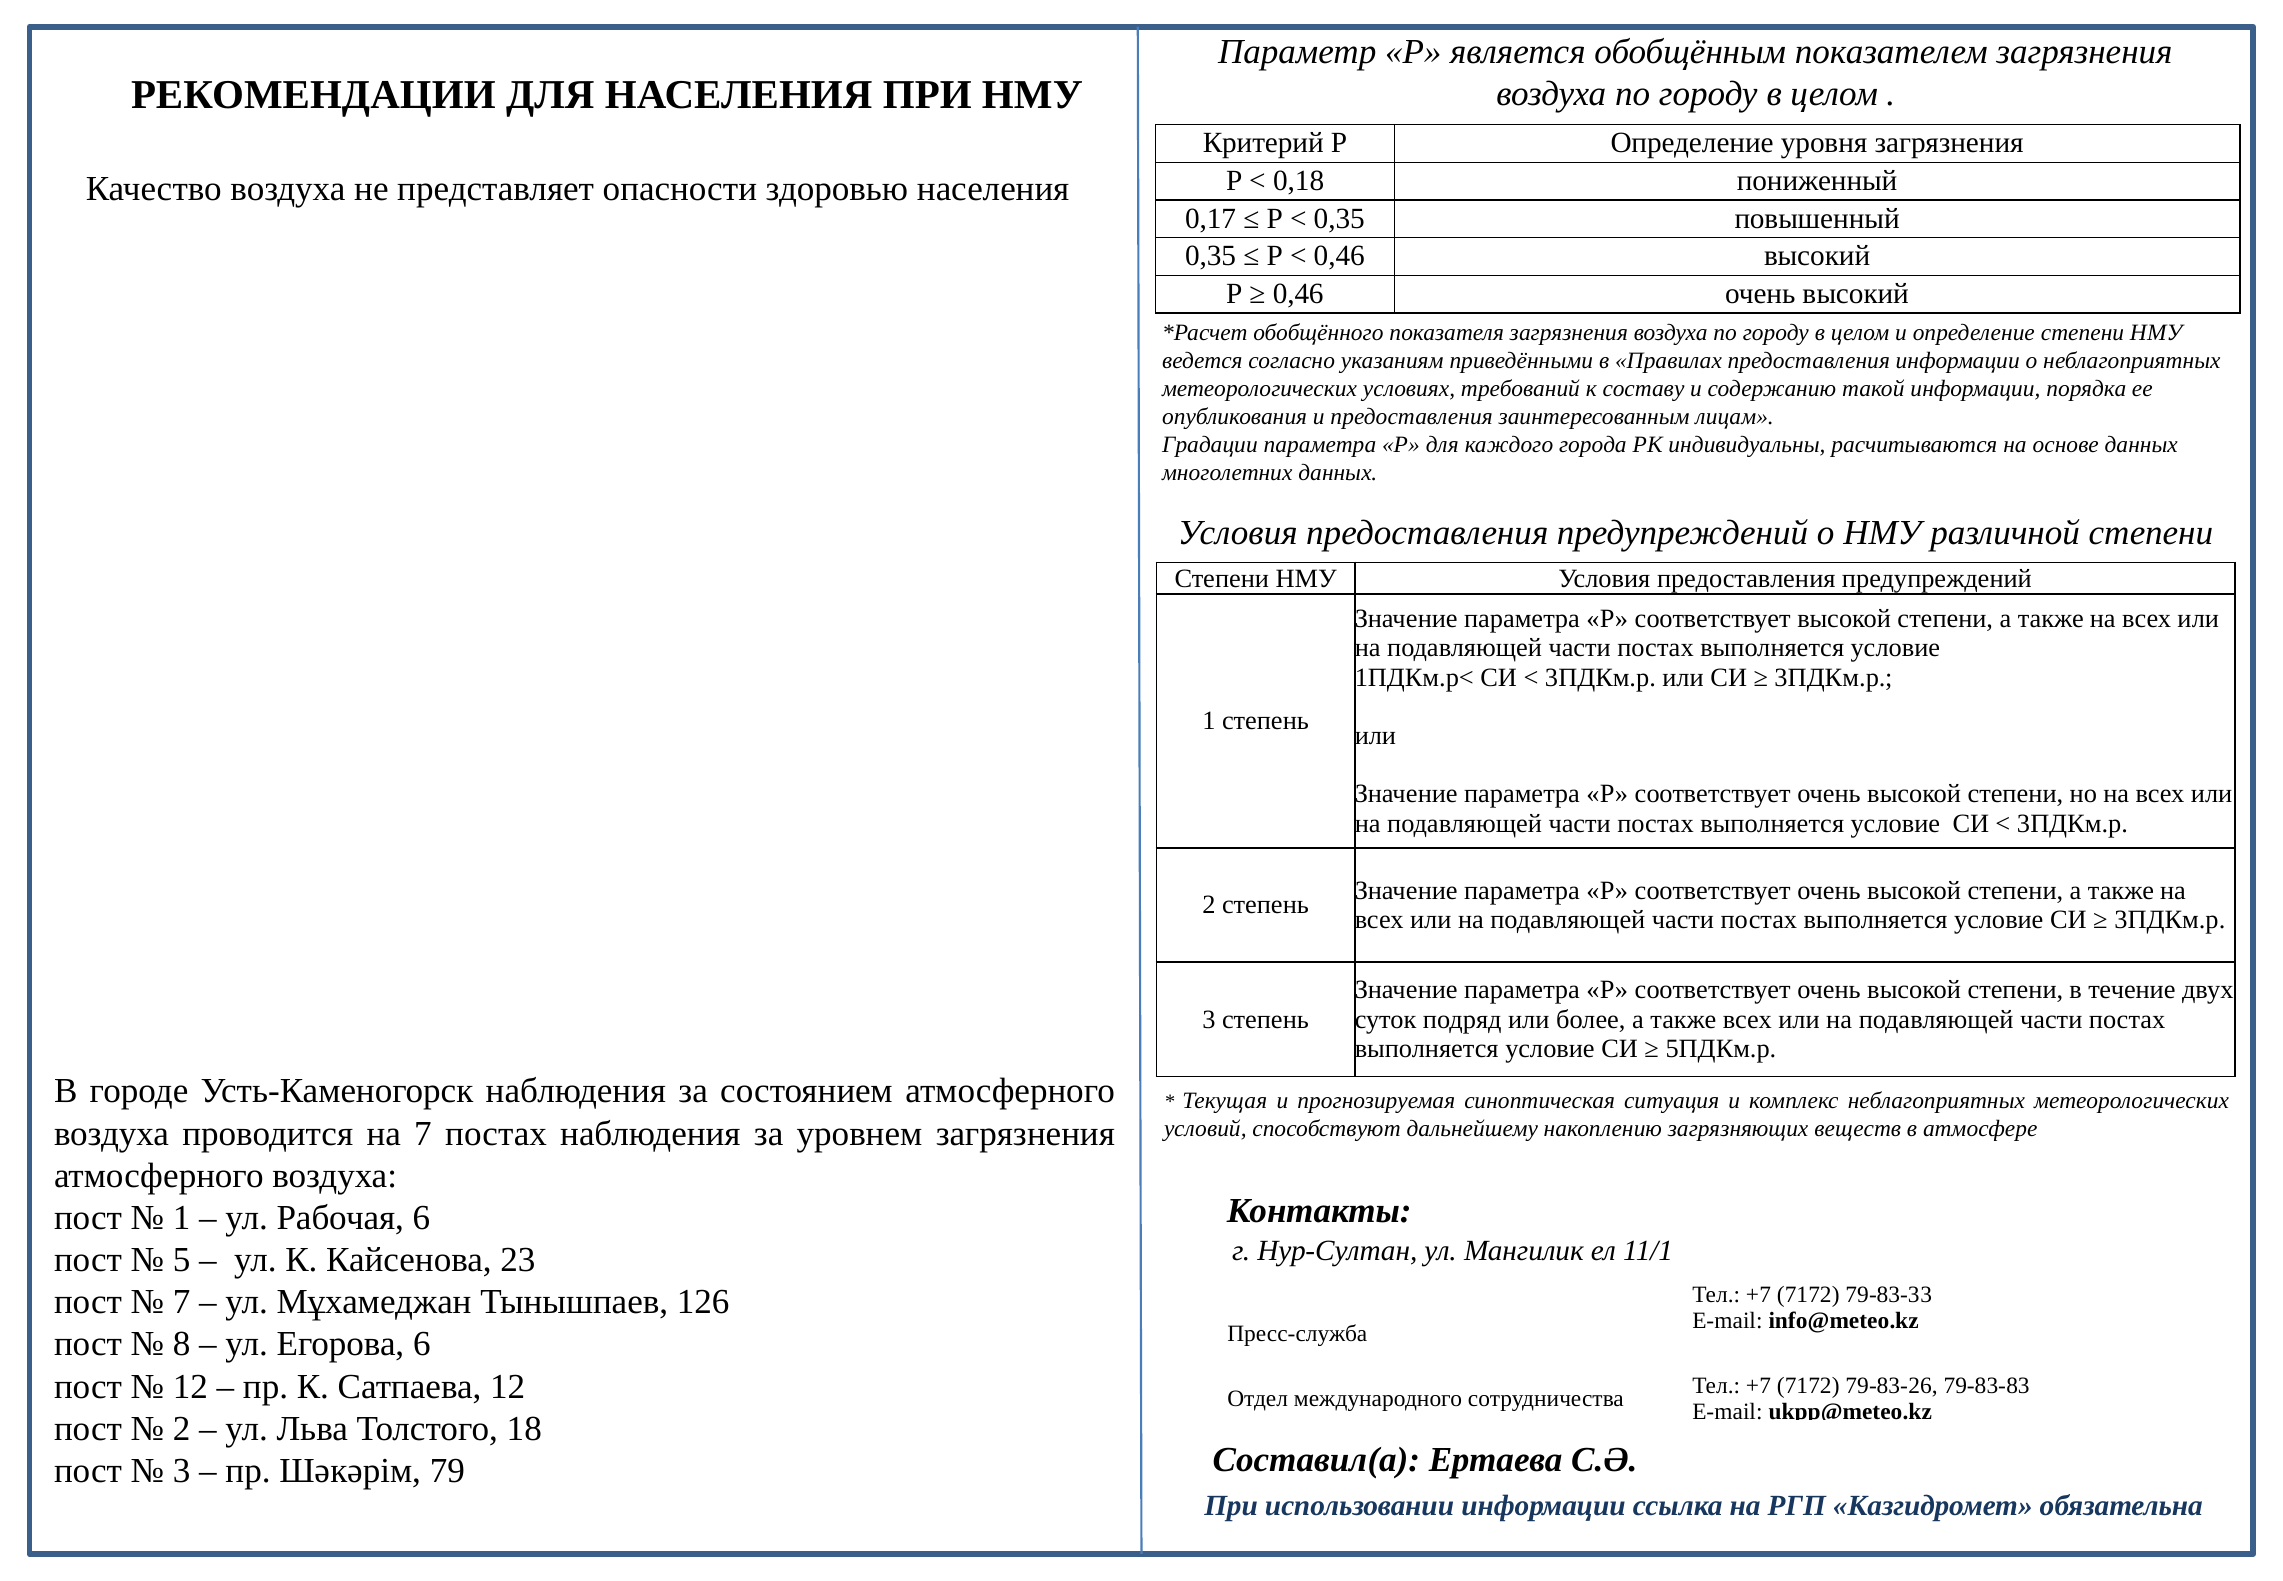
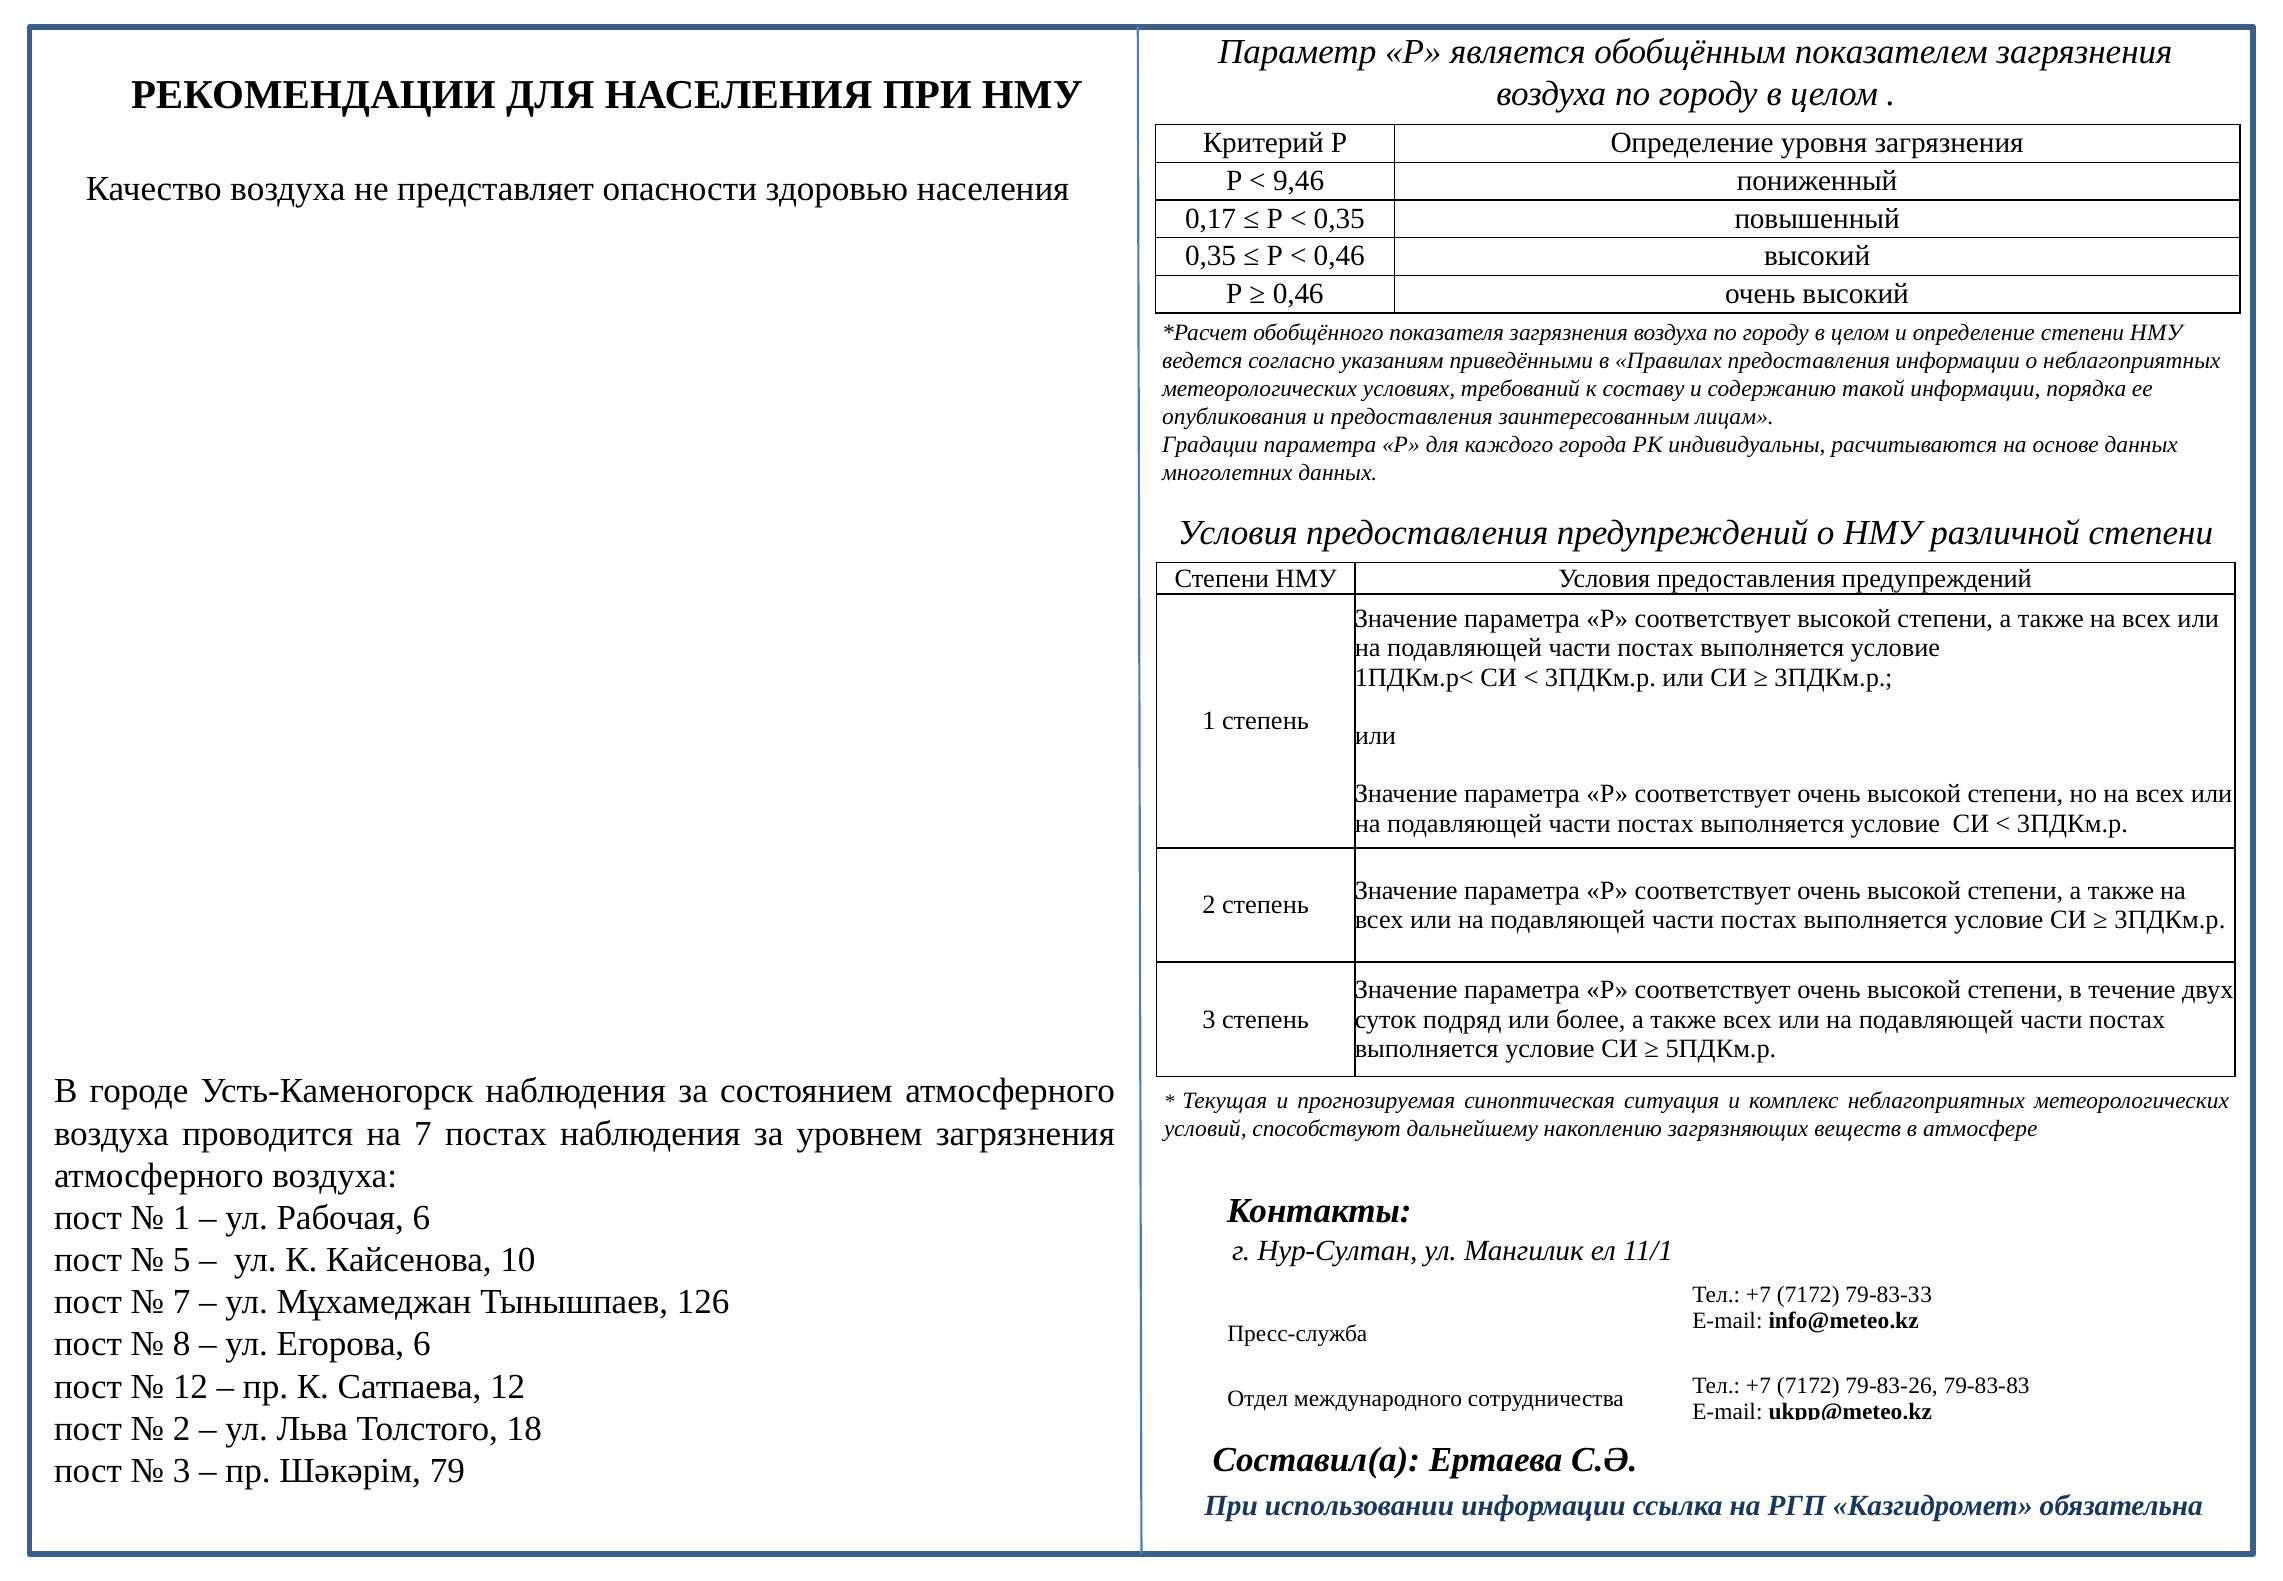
0,18: 0,18 -> 9,46 (1299, 181)
23: 23 -> 10 (518, 1260)
